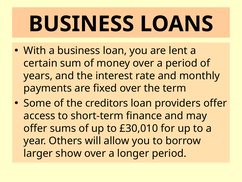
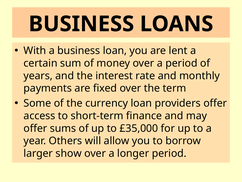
creditors: creditors -> currency (107, 103)
£30,010: £30,010 -> £35,000 (139, 128)
